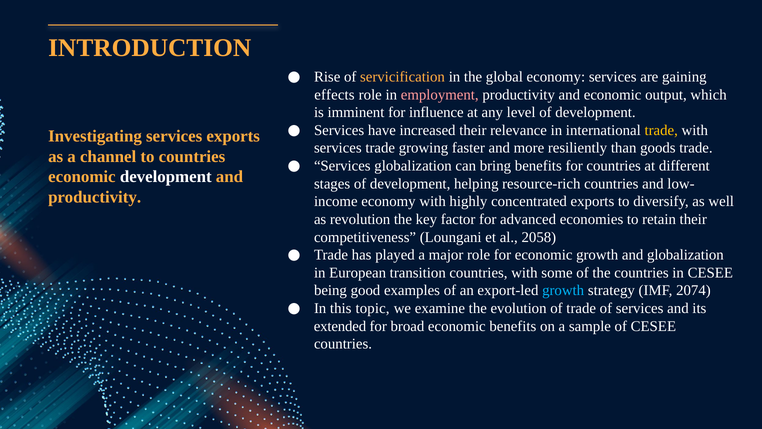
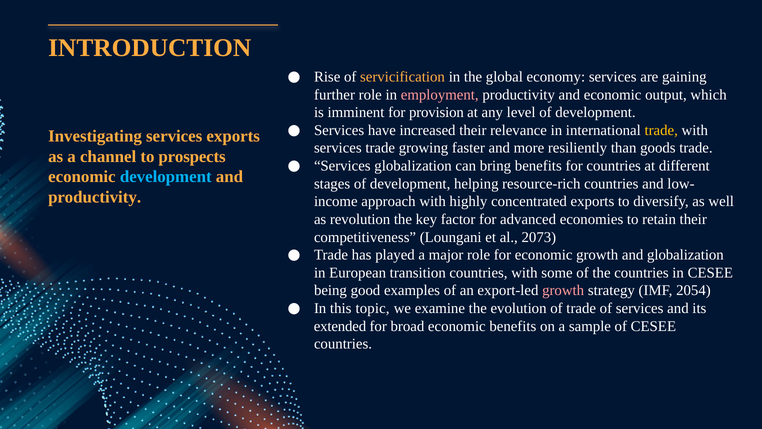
effects: effects -> further (334, 95)
influence: influence -> provision (436, 112)
to countries: countries -> prospects (192, 156)
development colour: white -> light blue (166, 177)
economy: economy -> approach (388, 201)
2058: 2058 -> 2073 (539, 237)
growth colour: light blue -> pink (563, 290)
2074: 2074 -> 2054 (693, 290)
